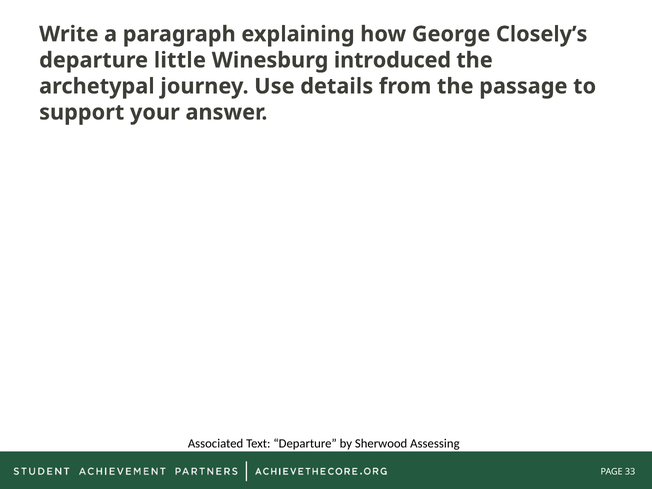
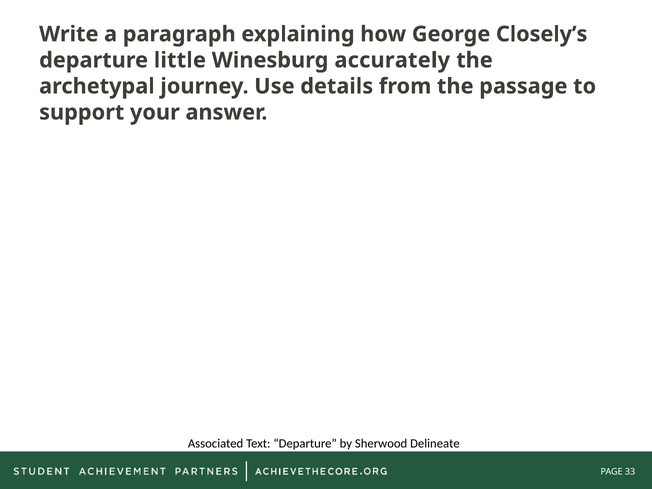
introduced: introduced -> accurately (392, 60)
Assessing: Assessing -> Delineate (435, 443)
